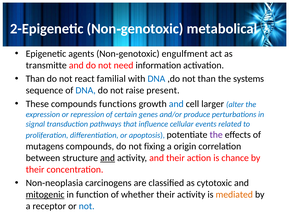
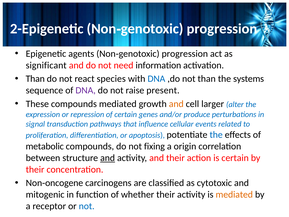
metabolical: metabolical -> progression (222, 29)
engulfment: engulfment -> progression (185, 54)
transmitte: transmitte -> significant (46, 65)
familial: familial -> species (111, 79)
DNA colour: blue -> purple (86, 90)
compounds functions: functions -> mediated (118, 104)
and colour: blue -> orange (176, 104)
the colour: purple -> blue (216, 135)
mutagens: mutagens -> metabolic (45, 146)
is chance: chance -> certain (235, 158)
neoplasia: neoplasia -> oncogene (64, 183)
mitogenic underline: present -> none (45, 194)
